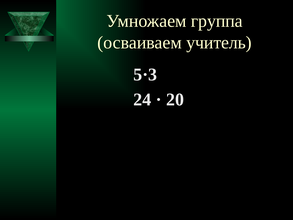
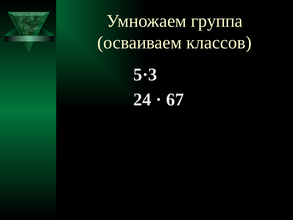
учитель: учитель -> классов (219, 43)
20: 20 -> 67 (175, 100)
